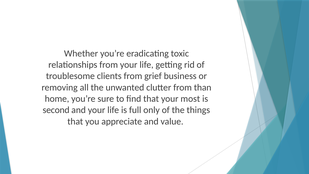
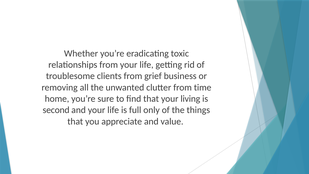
than: than -> time (203, 87)
most: most -> living (190, 99)
